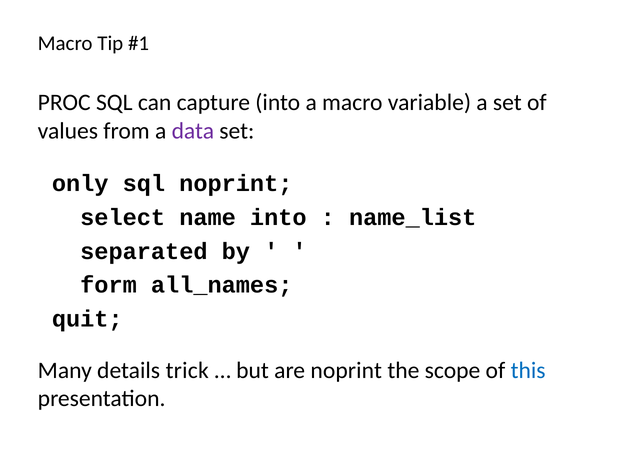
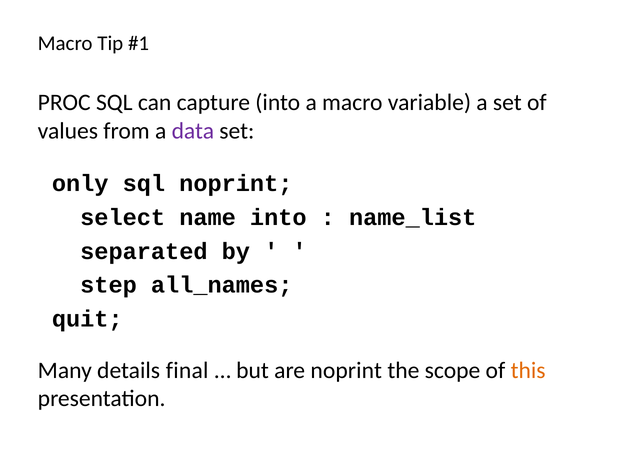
form: form -> step (109, 286)
trick: trick -> final (187, 371)
this colour: blue -> orange (528, 371)
